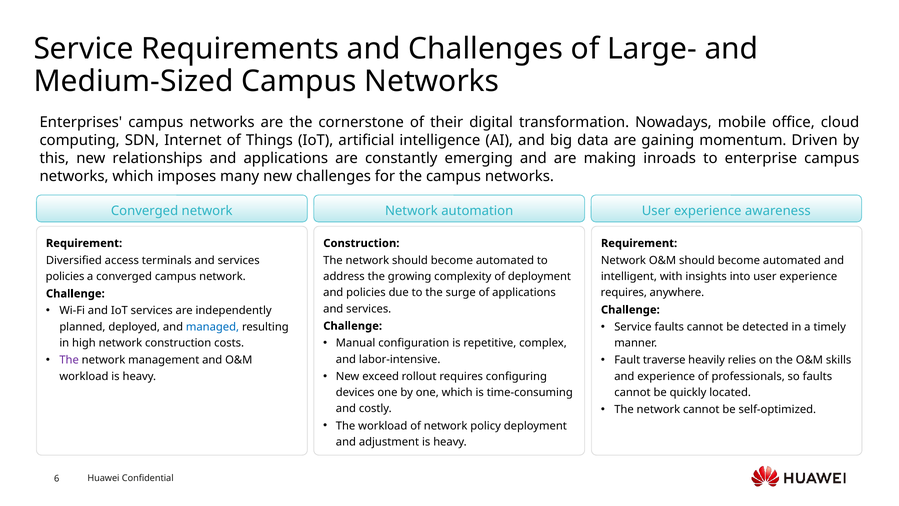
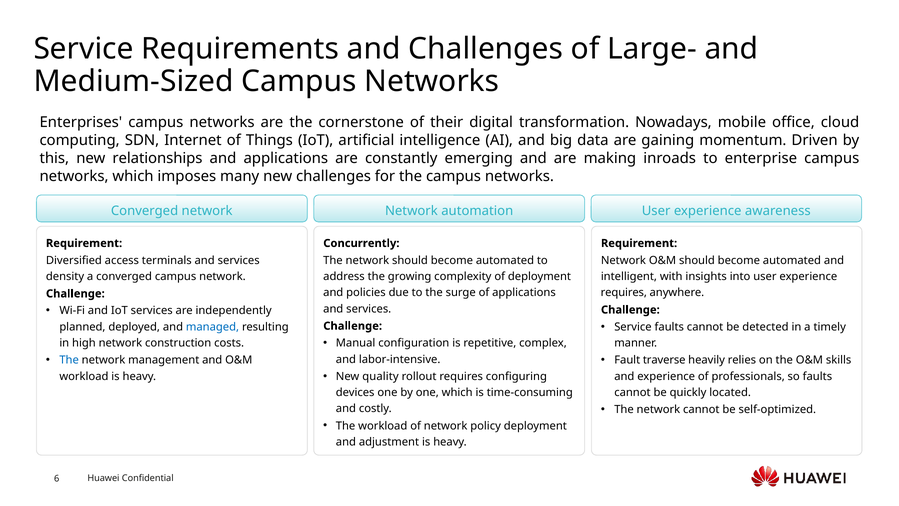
Construction: Construction -> Concurrently (361, 243)
policies: policies -> density (65, 276)
The colour: purple -> blue (69, 360)
exceed: exceed -> quality (381, 376)
